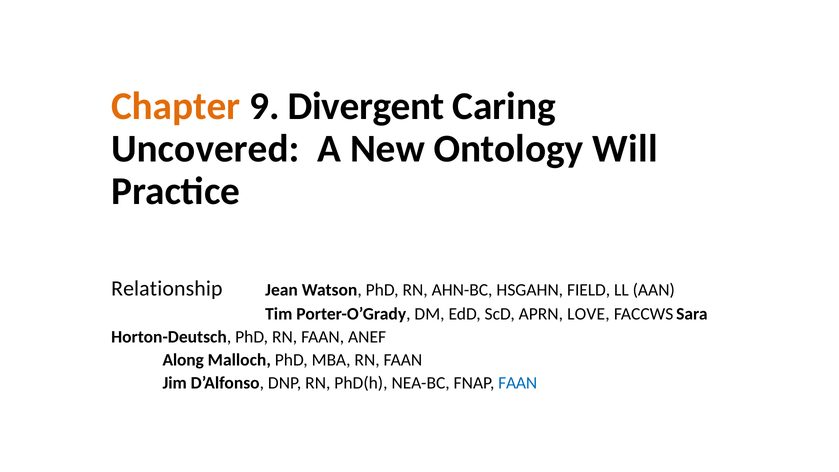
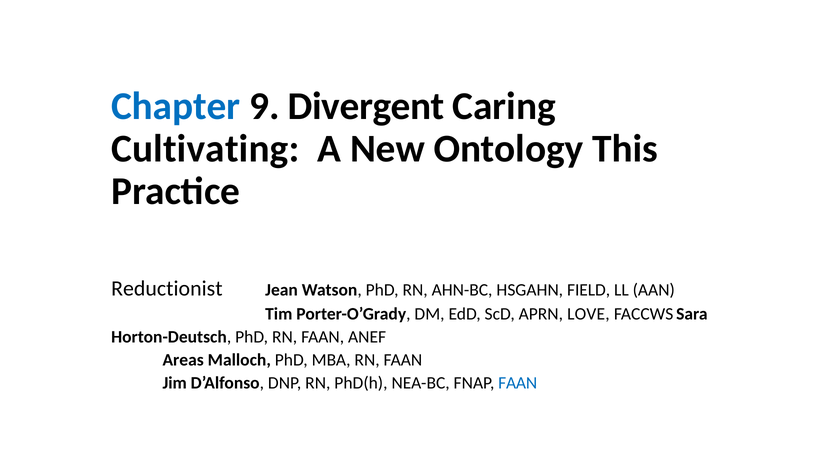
Chapter colour: orange -> blue (176, 106)
Uncovered: Uncovered -> Cultivating (205, 149)
Will: Will -> This (625, 149)
Relationship: Relationship -> Reductionist (167, 289)
Along: Along -> Areas (183, 360)
